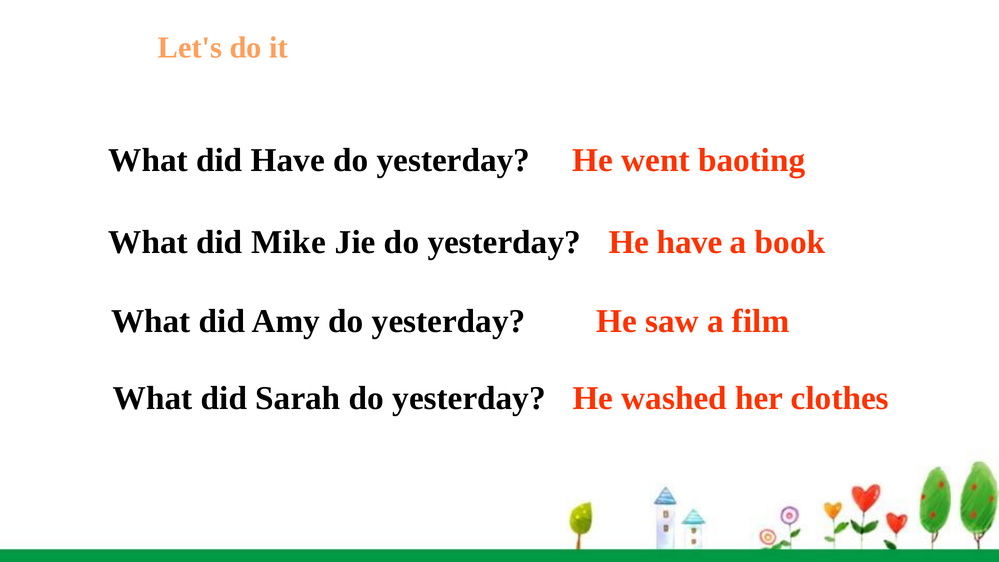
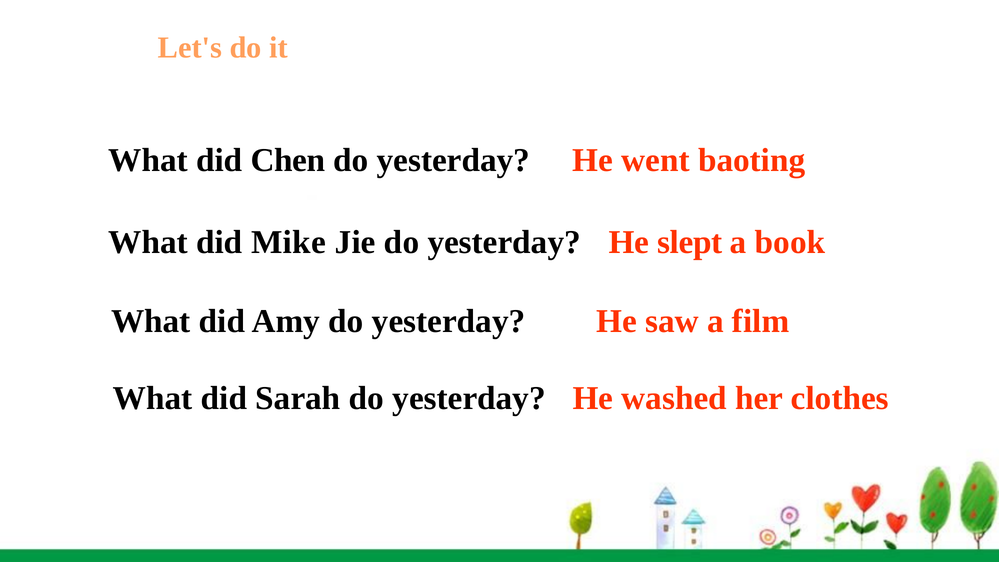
did Have: Have -> Chen (288, 160)
He have: have -> slept (690, 242)
